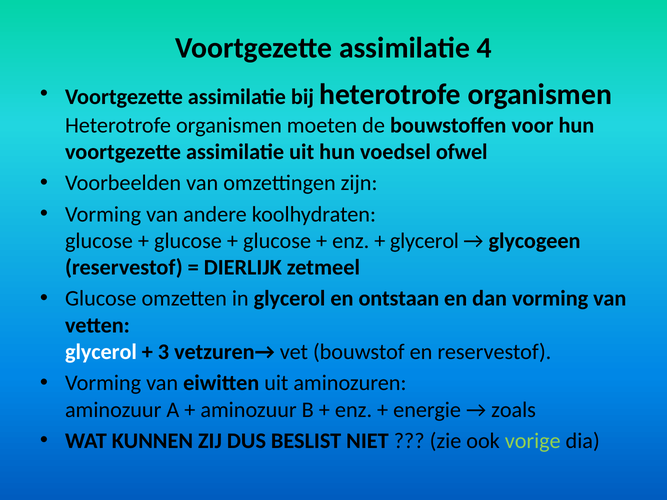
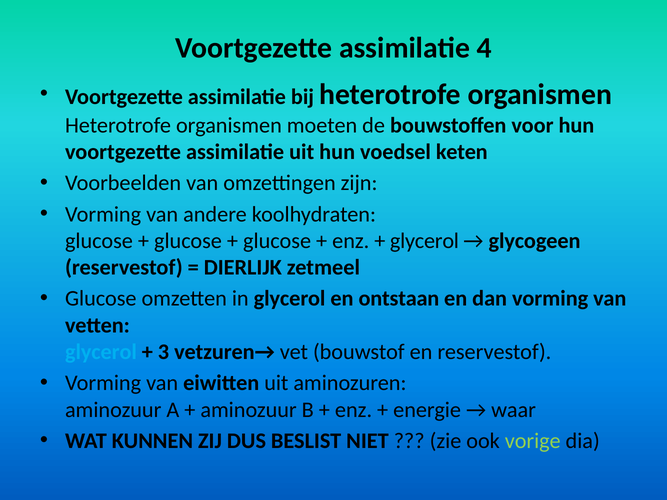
ofwel: ofwel -> keten (462, 152)
glycerol colour: white -> light blue (101, 352)
zoals: zoals -> waar (514, 410)
